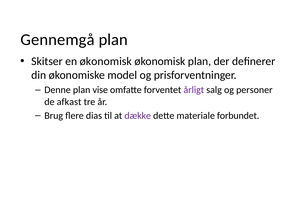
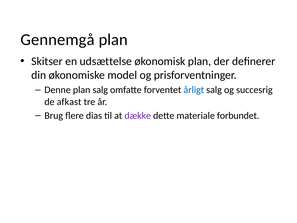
en økonomisk: økonomisk -> udsættelse (106, 61)
plan vise: vise -> salg (100, 90)
årligt colour: purple -> blue (194, 90)
personer: personer -> succesrig (254, 90)
